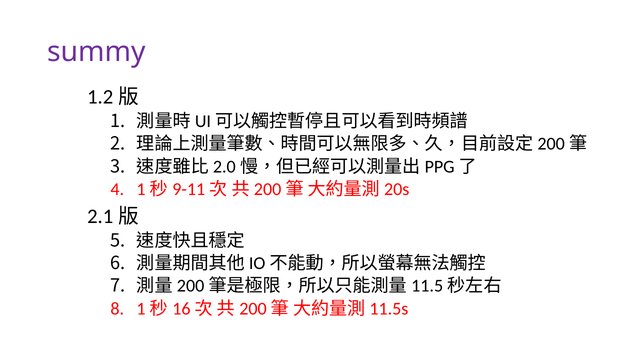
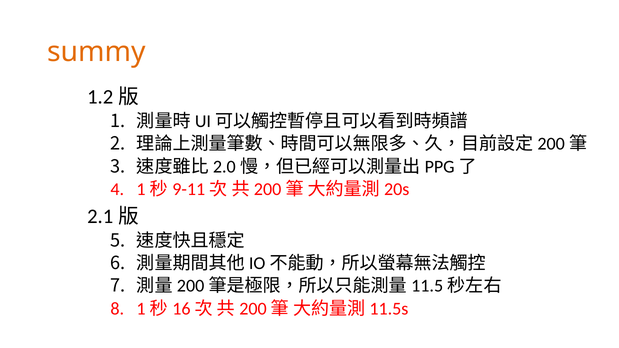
summy colour: purple -> orange (96, 52)
